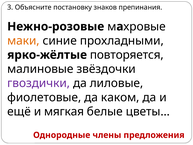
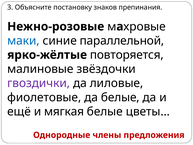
маки colour: orange -> blue (23, 41)
прохладными: прохладными -> параллельной (122, 41)
да каком: каком -> белые (120, 97)
